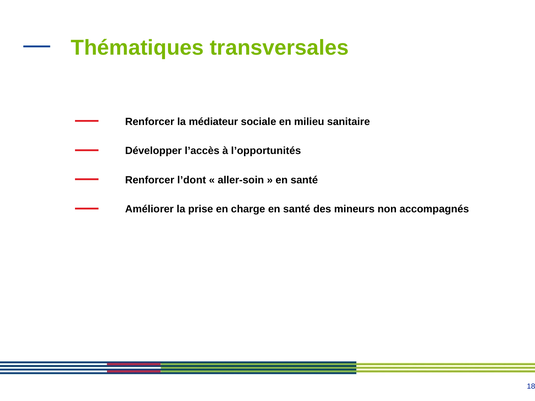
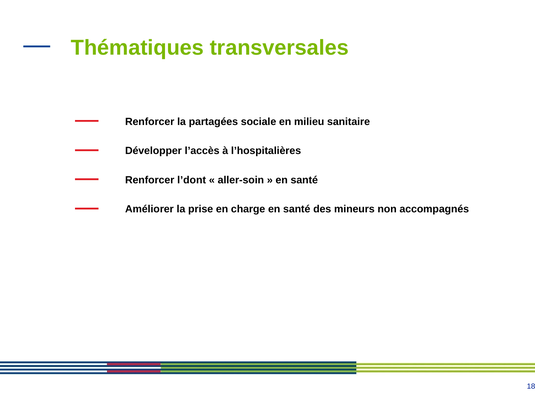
médiateur: médiateur -> partagées (213, 122)
l’opportunités: l’opportunités -> l’hospitalières (266, 151)
